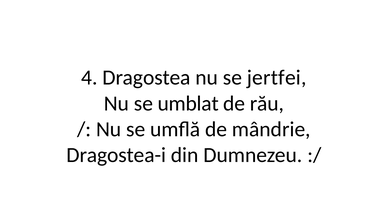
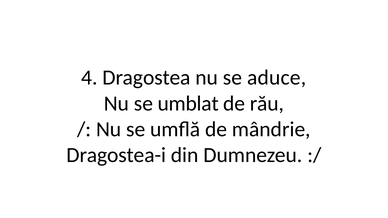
jertfei: jertfei -> aduce (277, 78)
